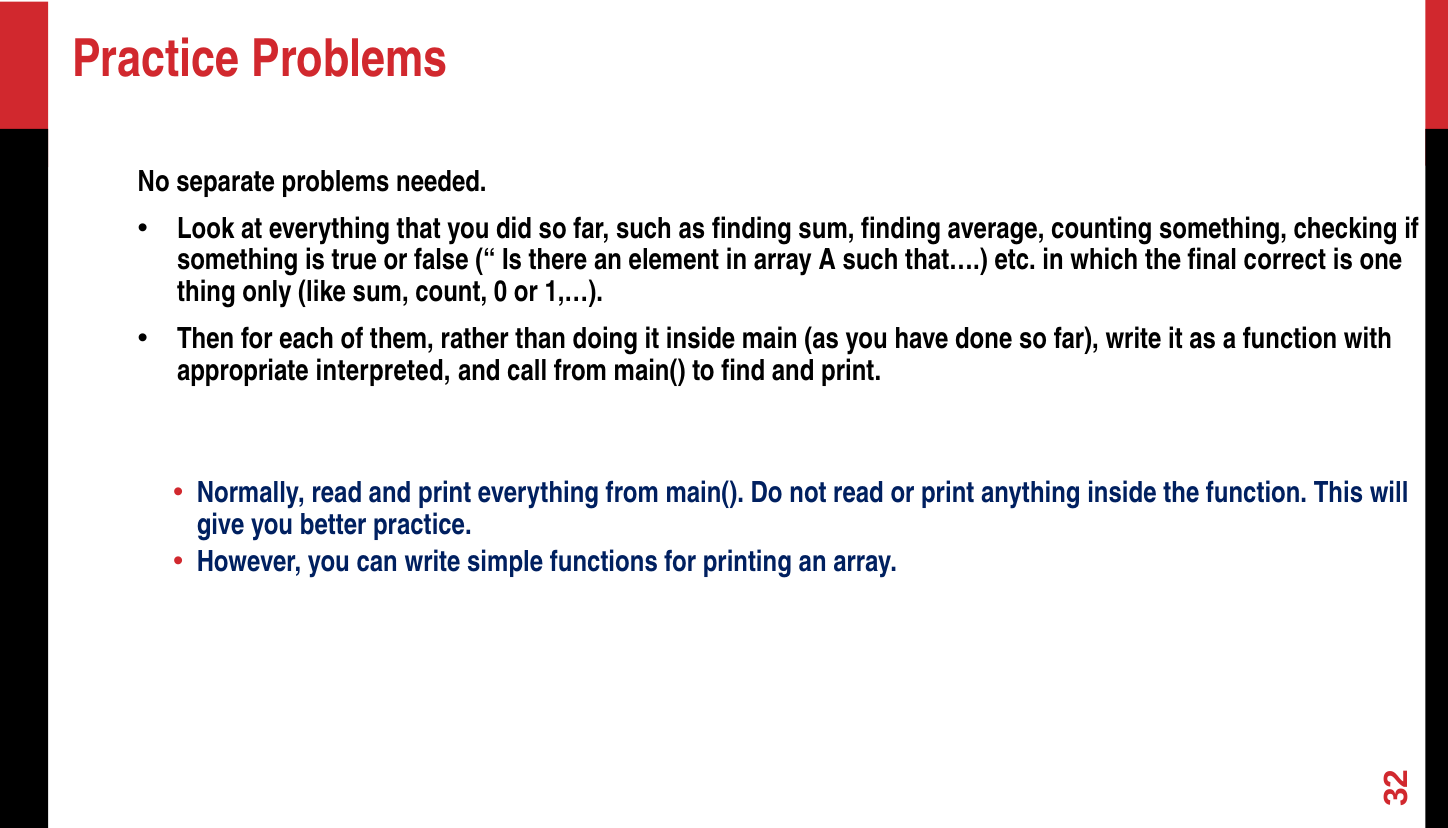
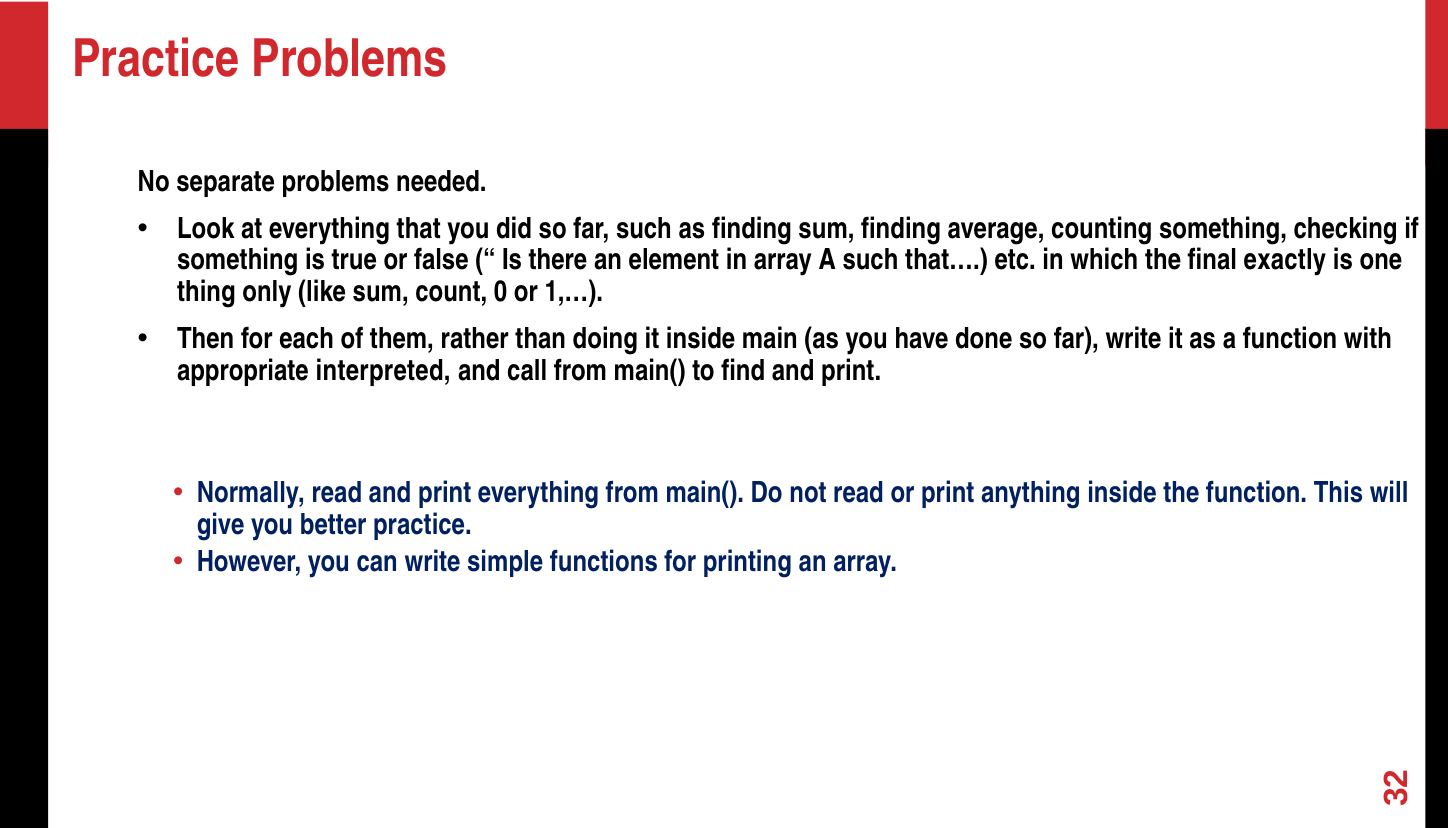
correct: correct -> exactly (1285, 260)
